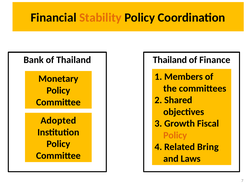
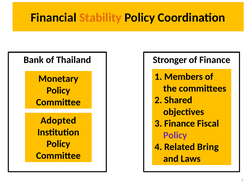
Thailand: Thailand -> Stronger (170, 60)
3 Growth: Growth -> Finance (180, 123)
Policy colour: orange -> purple (175, 135)
